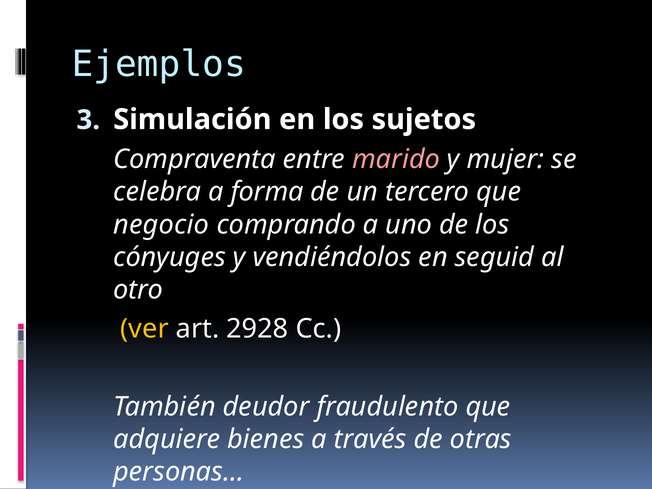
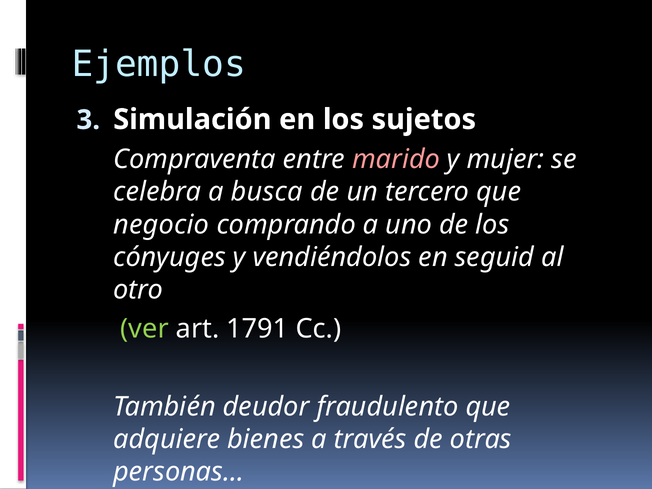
forma: forma -> busca (267, 192)
ver colour: yellow -> light green (145, 329)
2928: 2928 -> 1791 (257, 329)
